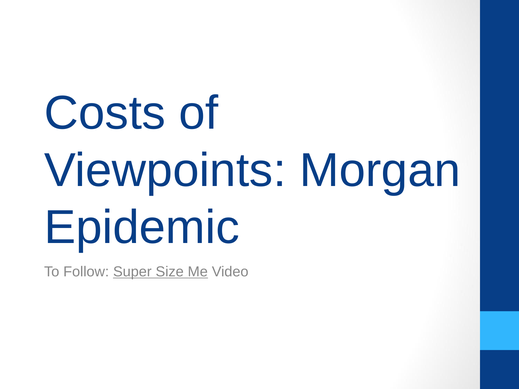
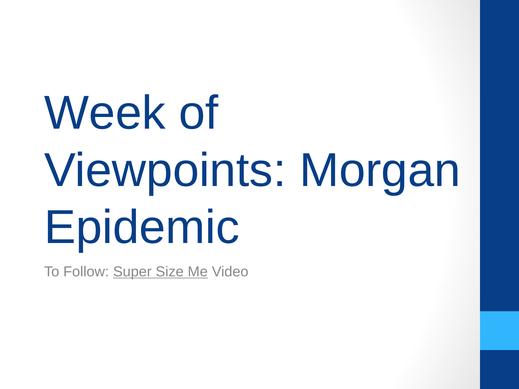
Costs: Costs -> Week (105, 113)
